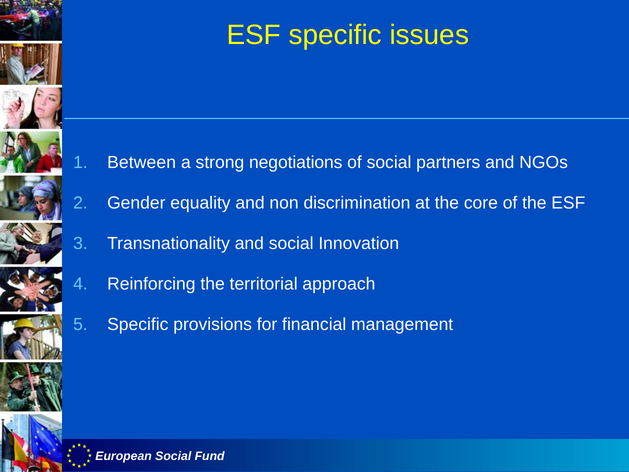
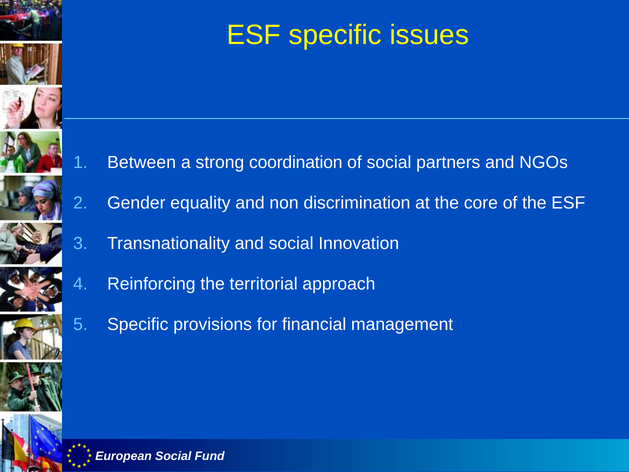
negotiations: negotiations -> coordination (296, 162)
